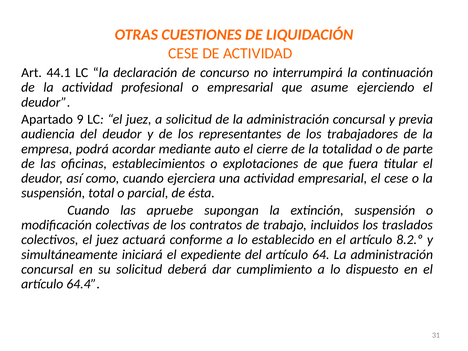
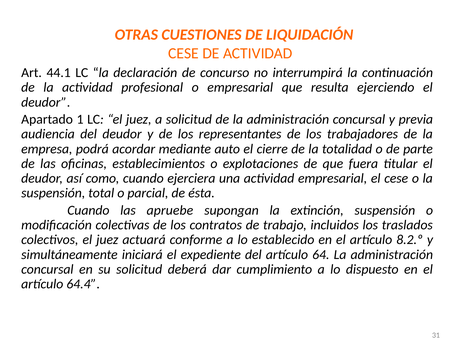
asume: asume -> resulta (330, 87)
9: 9 -> 1 (80, 119)
